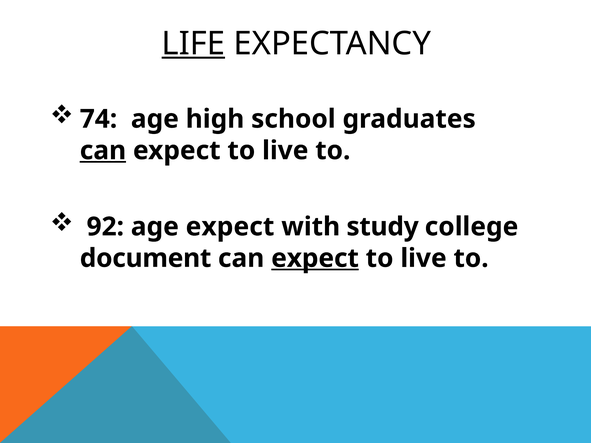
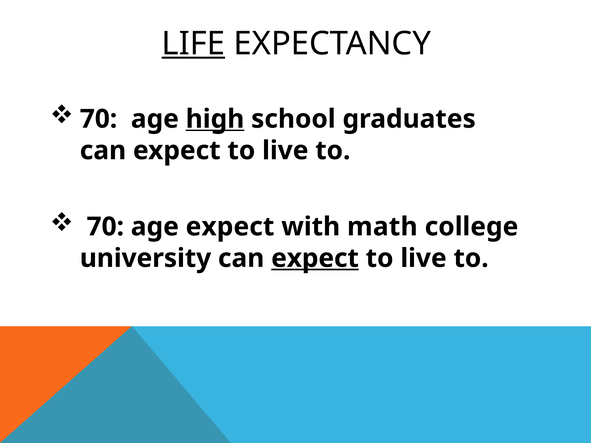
74: 74 -> 70 (98, 119)
high underline: none -> present (215, 119)
can underline: present -> none (103, 151)
92: 92 -> 70 (105, 227)
study: study -> math (382, 227)
document: document -> university (145, 258)
